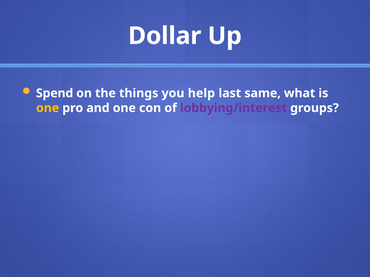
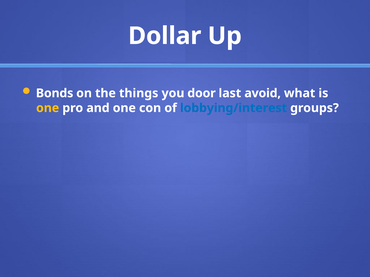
Spend: Spend -> Bonds (55, 93)
help: help -> door (202, 93)
same: same -> avoid (263, 93)
lobbying/interest colour: purple -> blue (234, 108)
